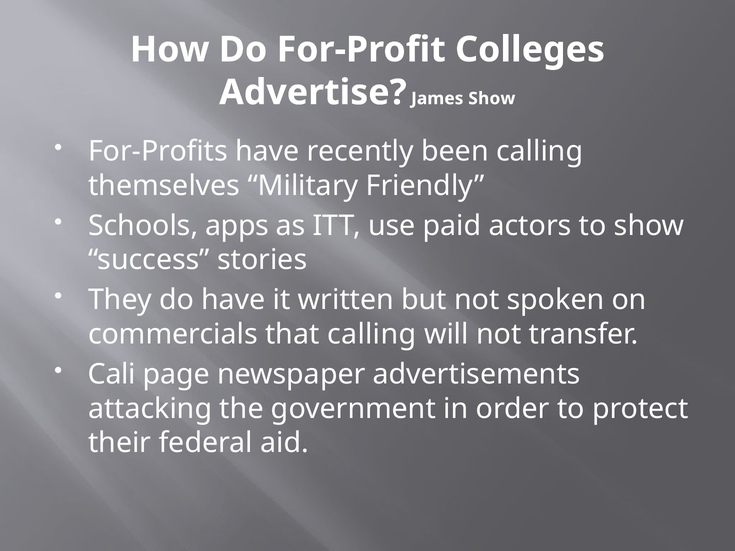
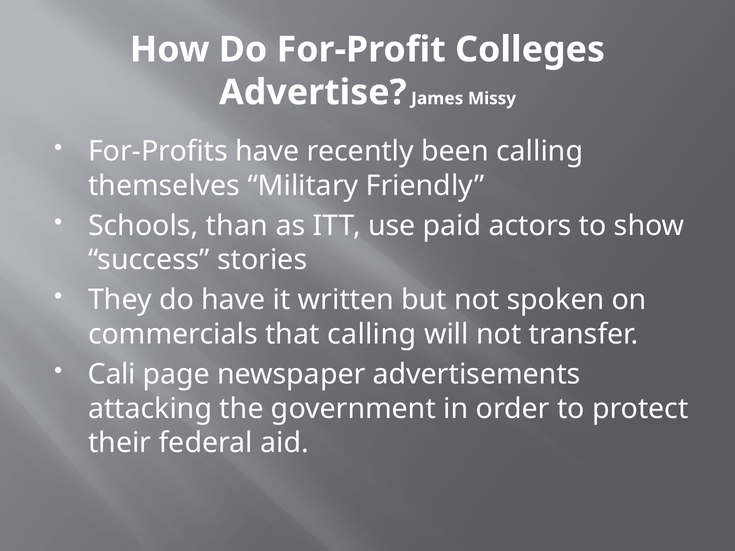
James Show: Show -> Missy (492, 99)
apps: apps -> than (237, 226)
